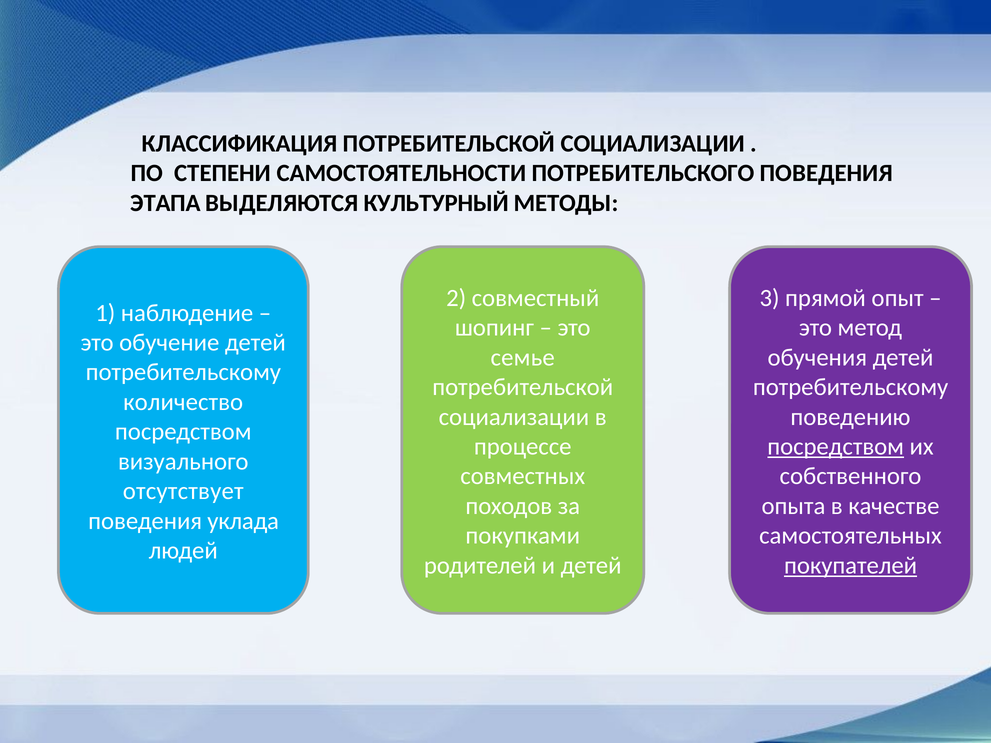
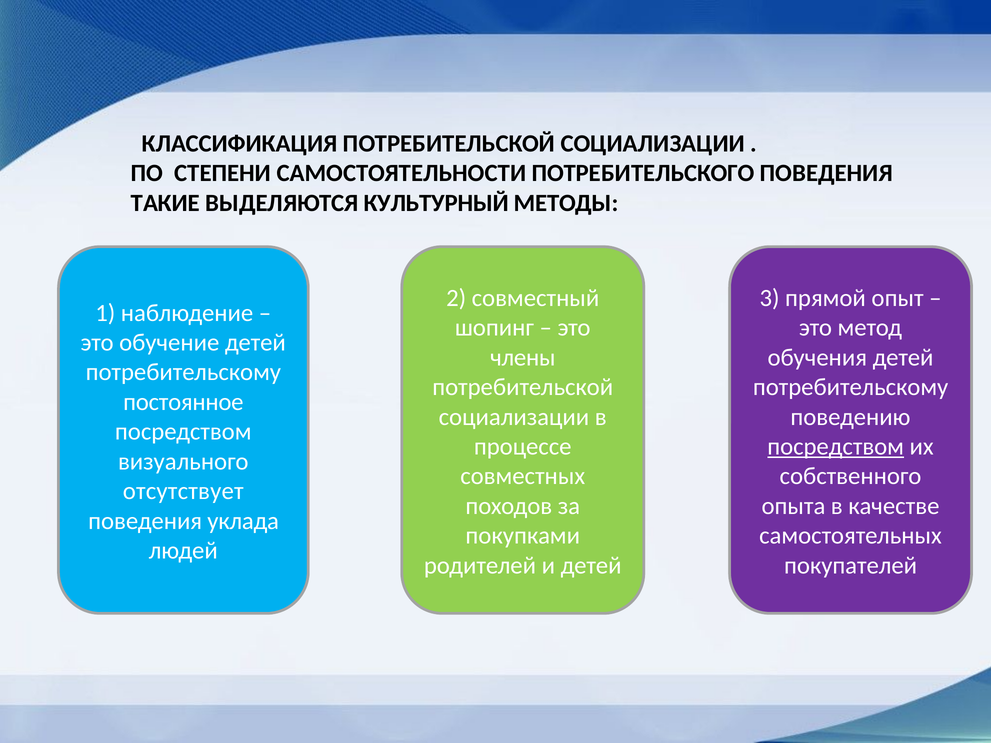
ЭТАПА: ЭТАПА -> ТАКИЕ (165, 203)
семье: семье -> члены (523, 358)
количество: количество -> постоянное (183, 402)
покупателей underline: present -> none (851, 566)
